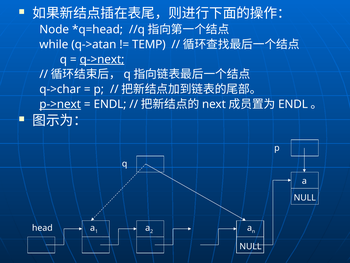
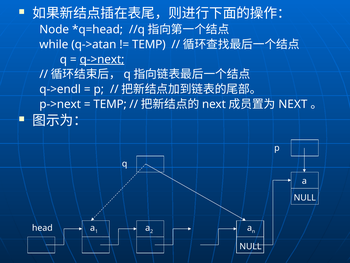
q->char: q->char -> q->endl (60, 89)
p->next underline: present -> none (60, 104)
ENDL: ENDL -> TEMP (110, 104)
ENDL: ENDL -> NEXT (293, 104)
